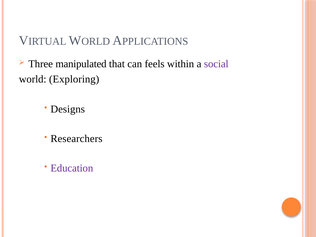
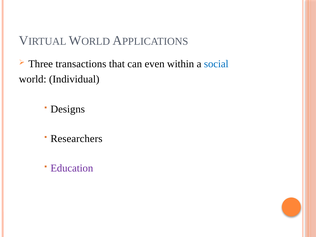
manipulated: manipulated -> transactions (81, 64)
feels: feels -> even (155, 64)
social colour: purple -> blue (216, 64)
Exploring: Exploring -> Individual (74, 79)
